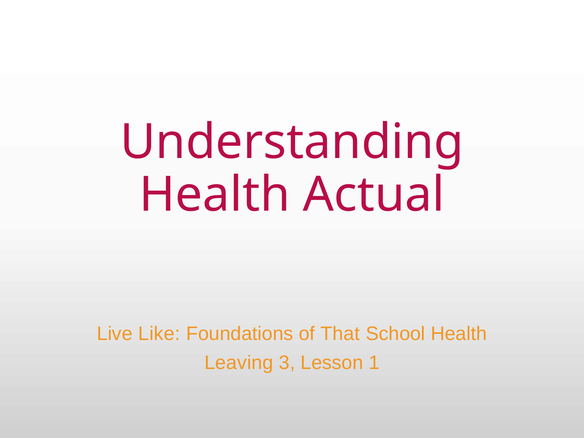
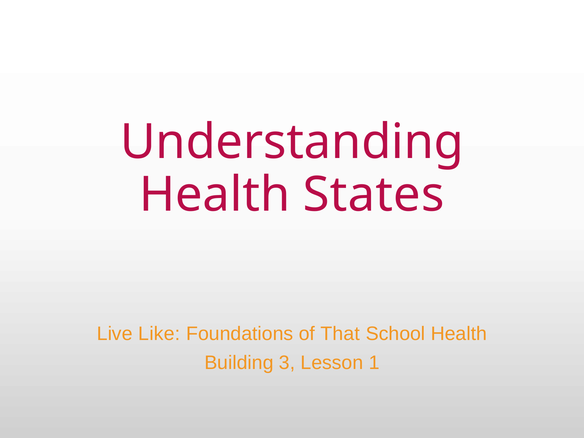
Actual: Actual -> States (374, 195)
Leaving: Leaving -> Building (239, 363)
